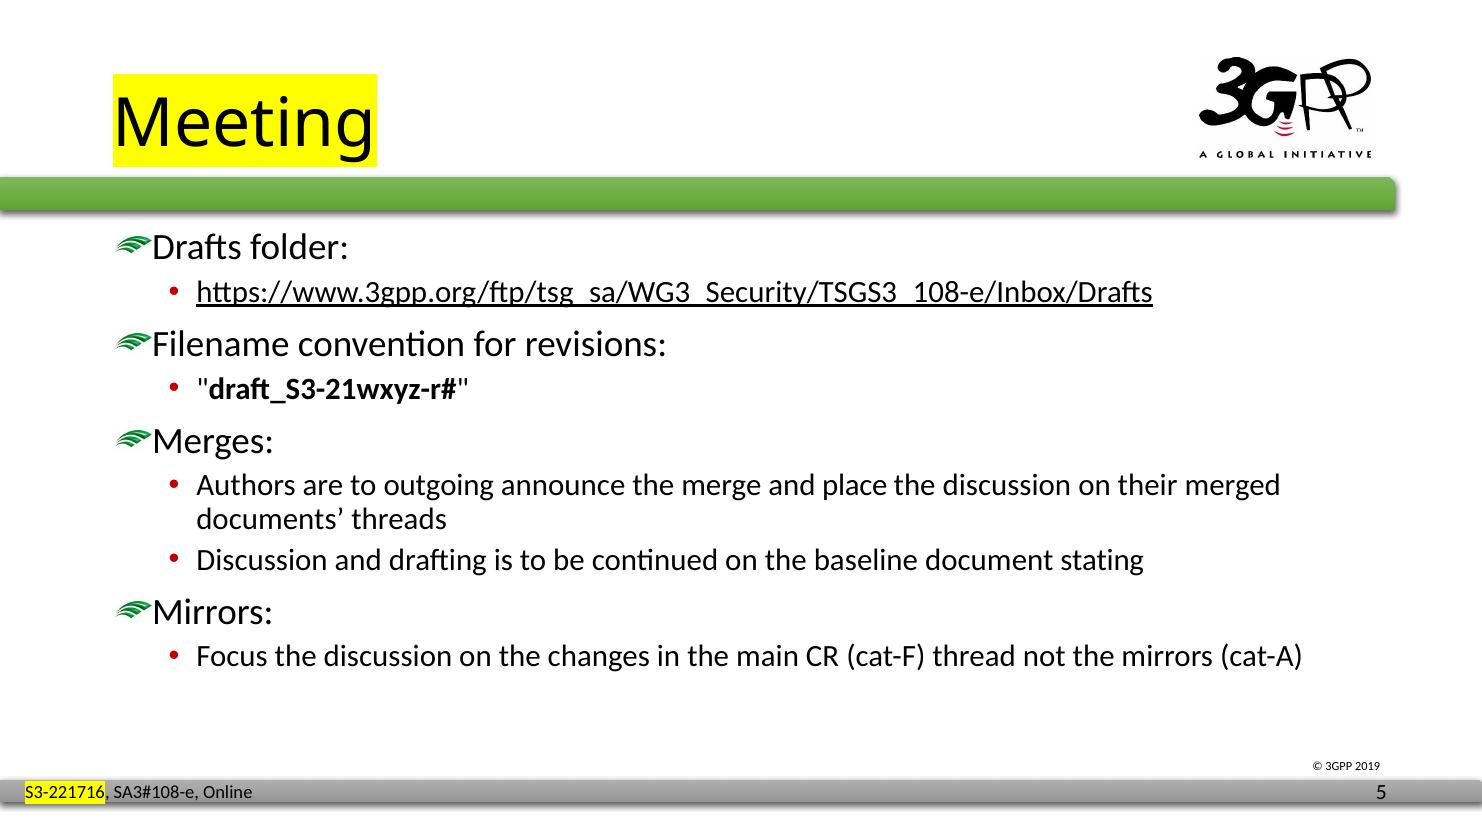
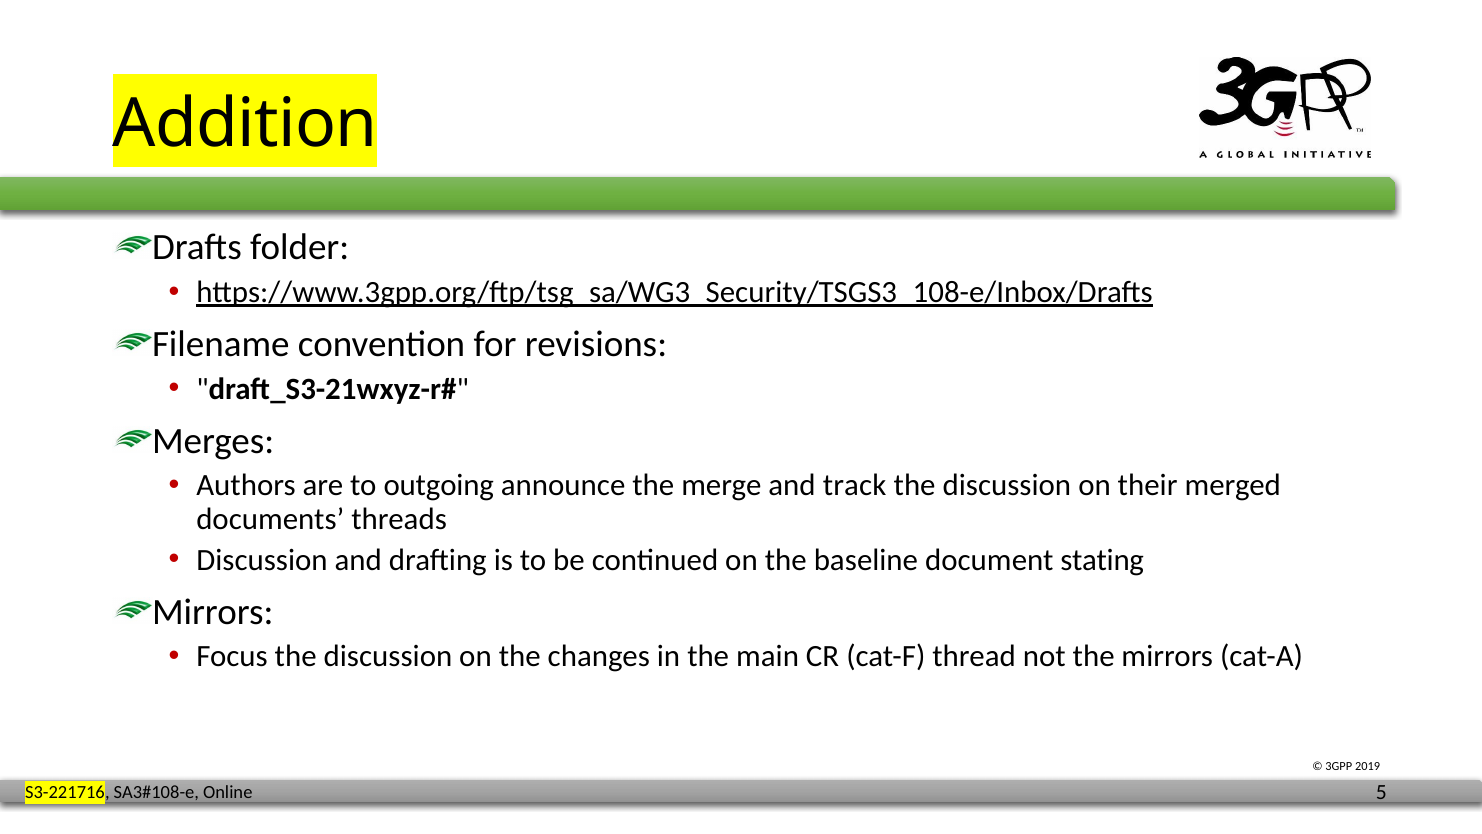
Meeting: Meeting -> Addition (245, 124)
place: place -> track (855, 485)
